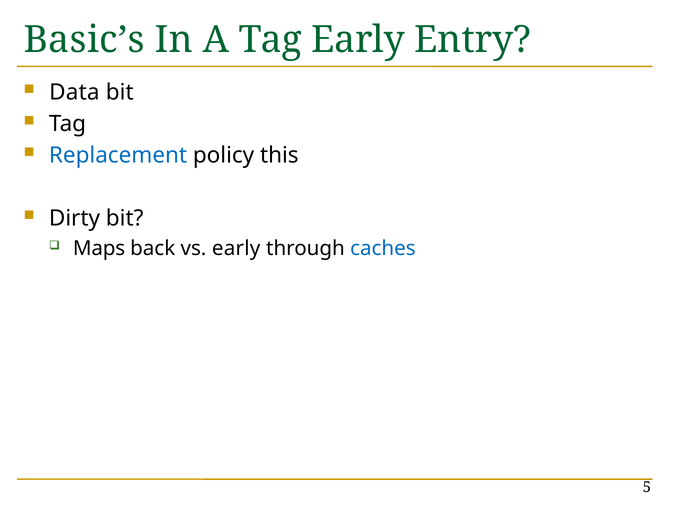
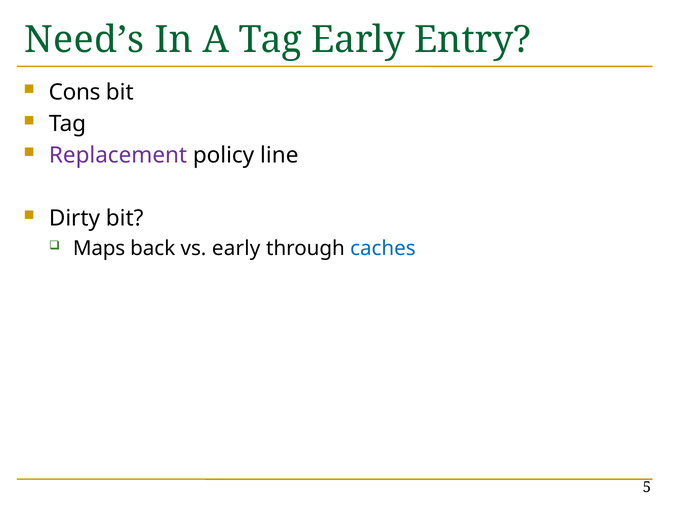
Basic’s: Basic’s -> Need’s (84, 40)
Data: Data -> Cons (75, 92)
Replacement colour: blue -> purple (118, 155)
this: this -> line (279, 155)
